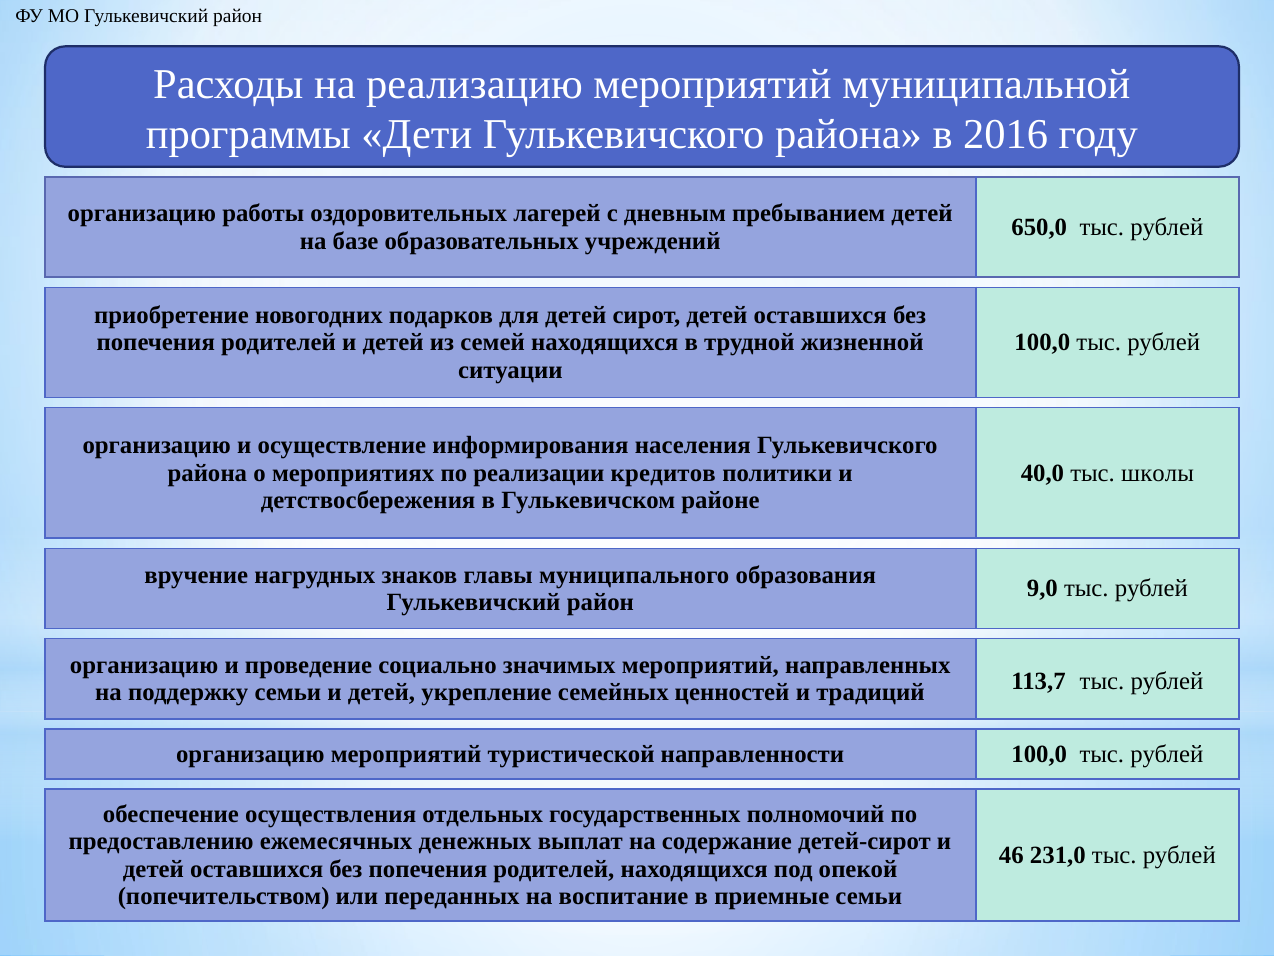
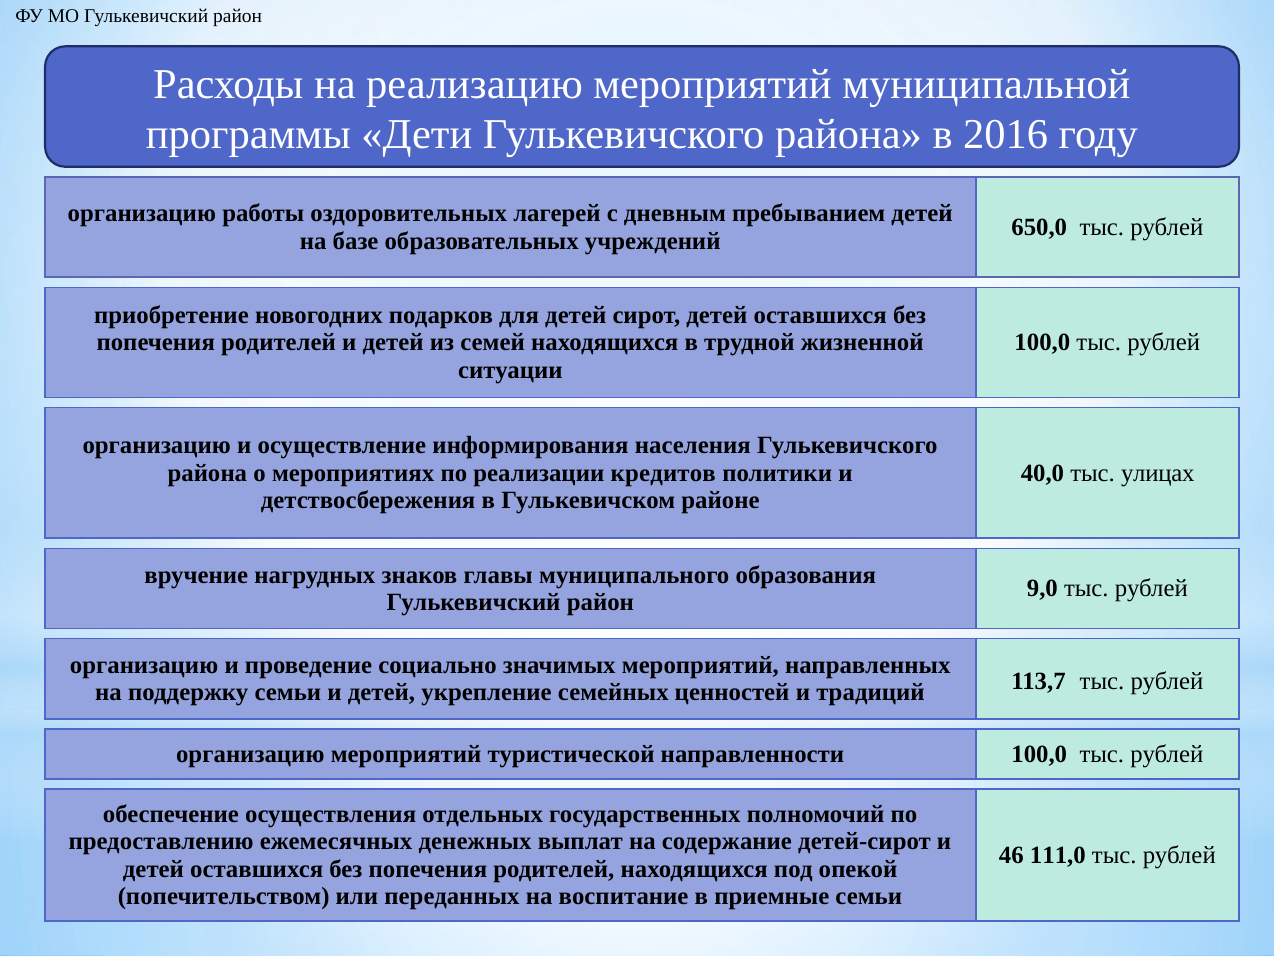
школы: школы -> улицах (1158, 473)
231,0: 231,0 -> 111,0 (1058, 855)
